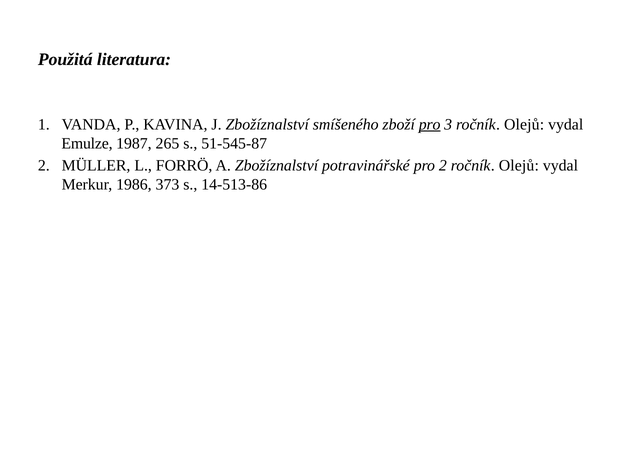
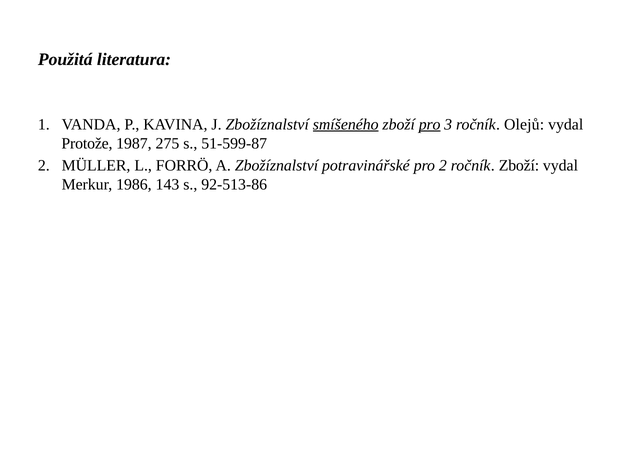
smíšeného underline: none -> present (346, 124)
Emulze: Emulze -> Protože (87, 143)
265: 265 -> 275 (167, 143)
51-545-87: 51-545-87 -> 51-599-87 (234, 143)
2 ročník Olejů: Olejů -> Zboží (519, 165)
373: 373 -> 143 (167, 184)
14-513-86: 14-513-86 -> 92-513-86 (234, 184)
